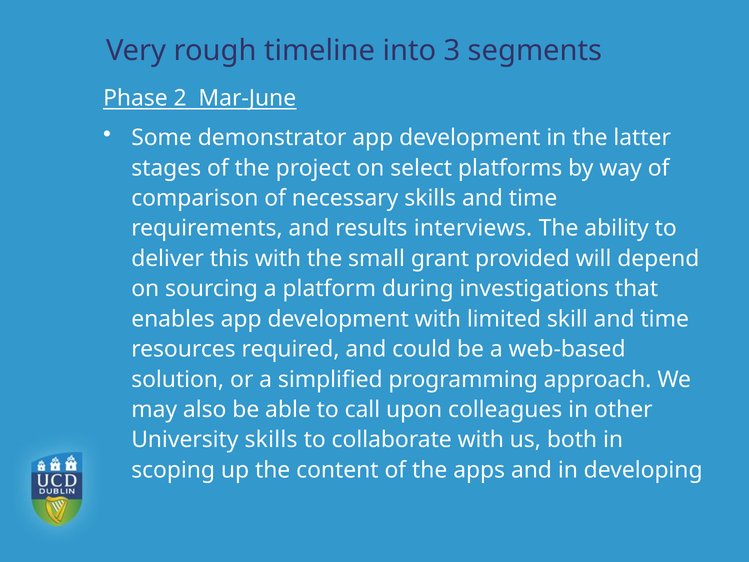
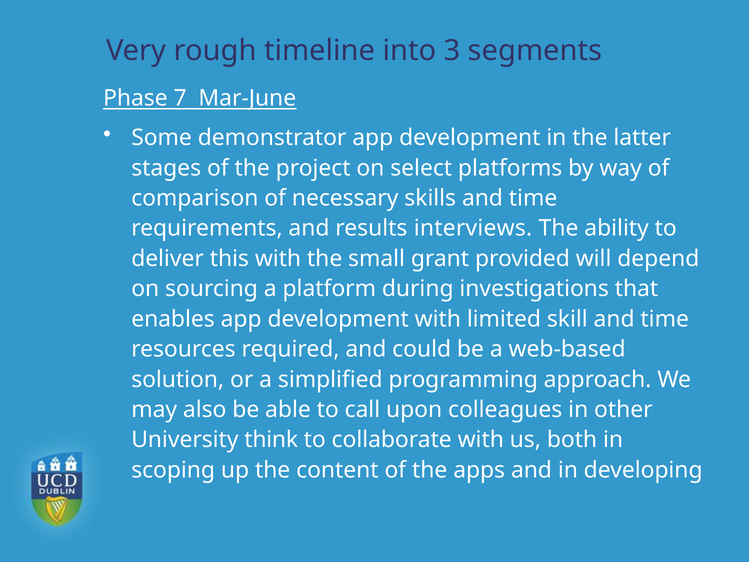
2: 2 -> 7 (180, 98)
University skills: skills -> think (271, 440)
